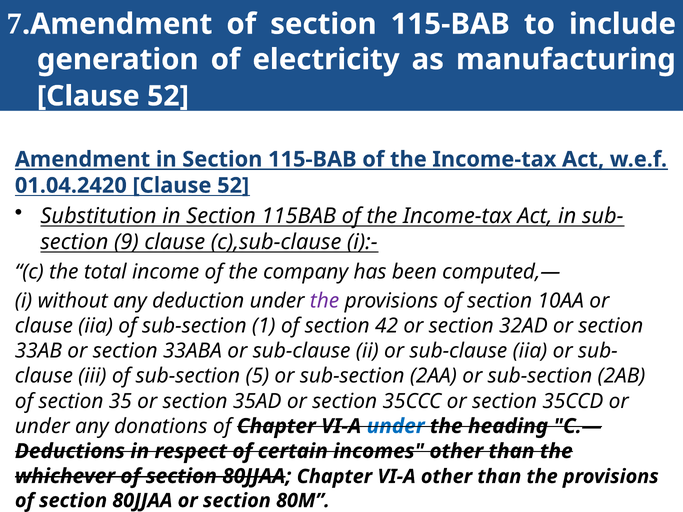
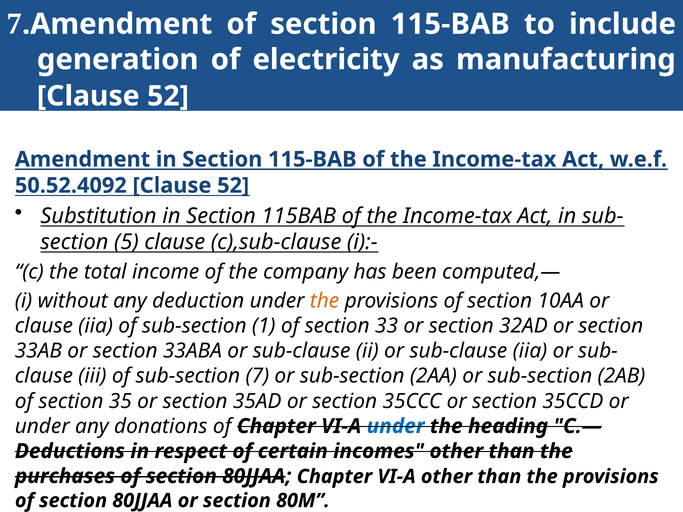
01.04.2420: 01.04.2420 -> 50.52.4092 (71, 186)
9: 9 -> 5 (126, 242)
the colour: purple -> orange (325, 301)
42: 42 -> 33 (387, 326)
sub-section 5: 5 -> 7 (257, 376)
whichever: whichever -> purchases (65, 476)
